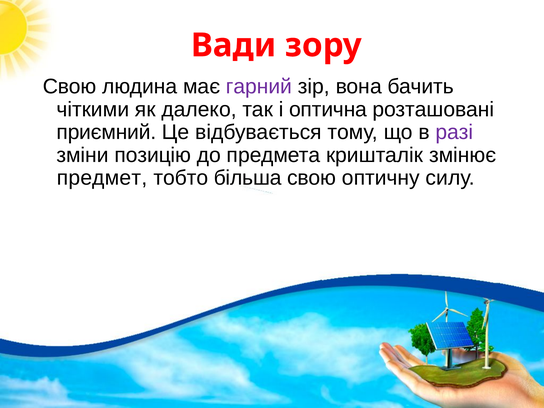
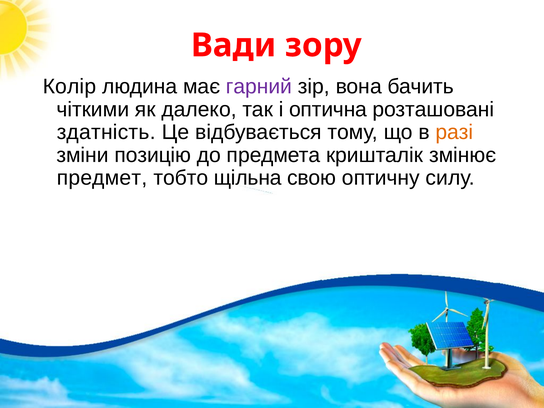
Свою: Свою -> Колір (69, 87)
приємний: приємний -> здатність (106, 132)
разі colour: purple -> orange (454, 132)
більша: більша -> щільна (248, 178)
